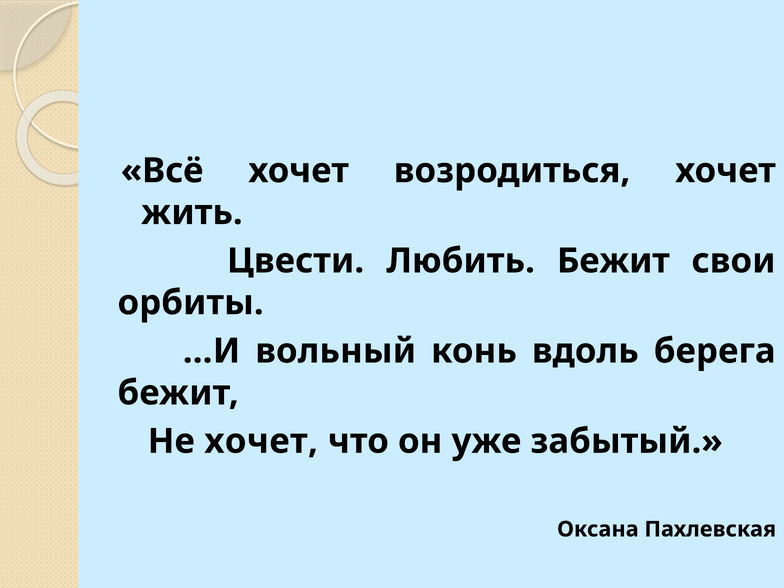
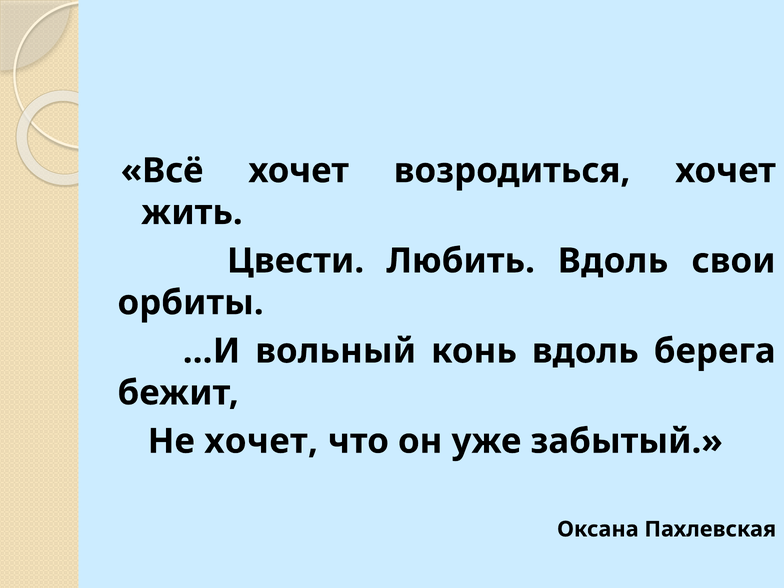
Любить Бежит: Бежит -> Вдоль (613, 261)
